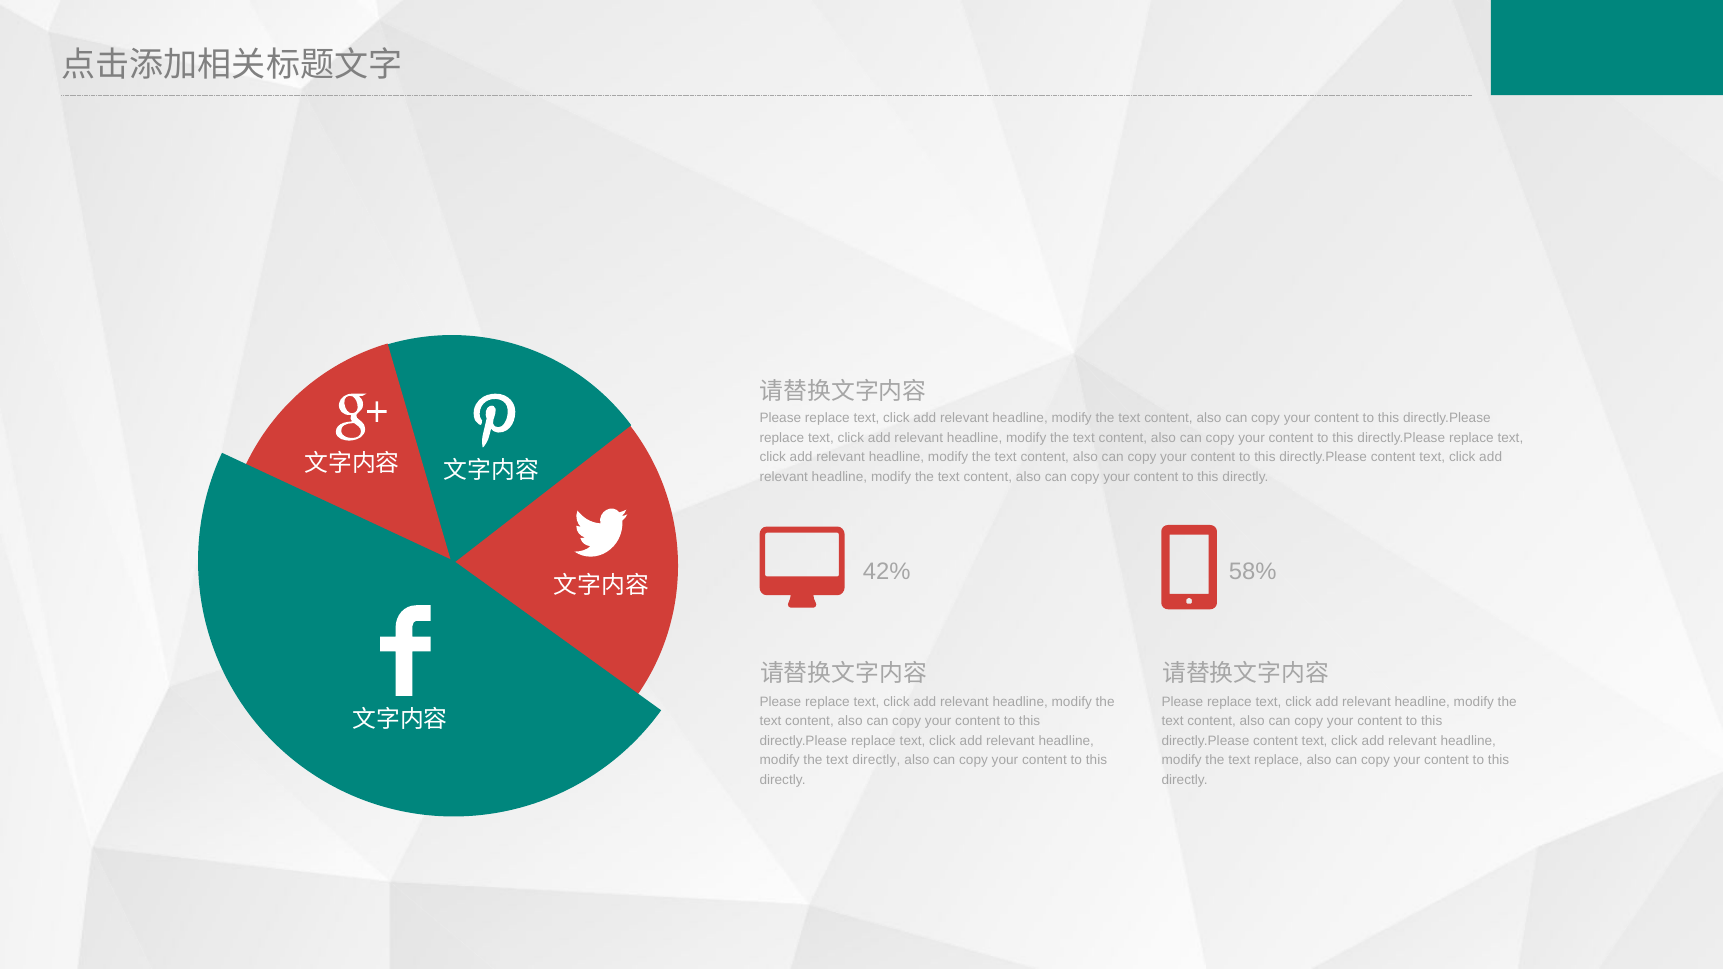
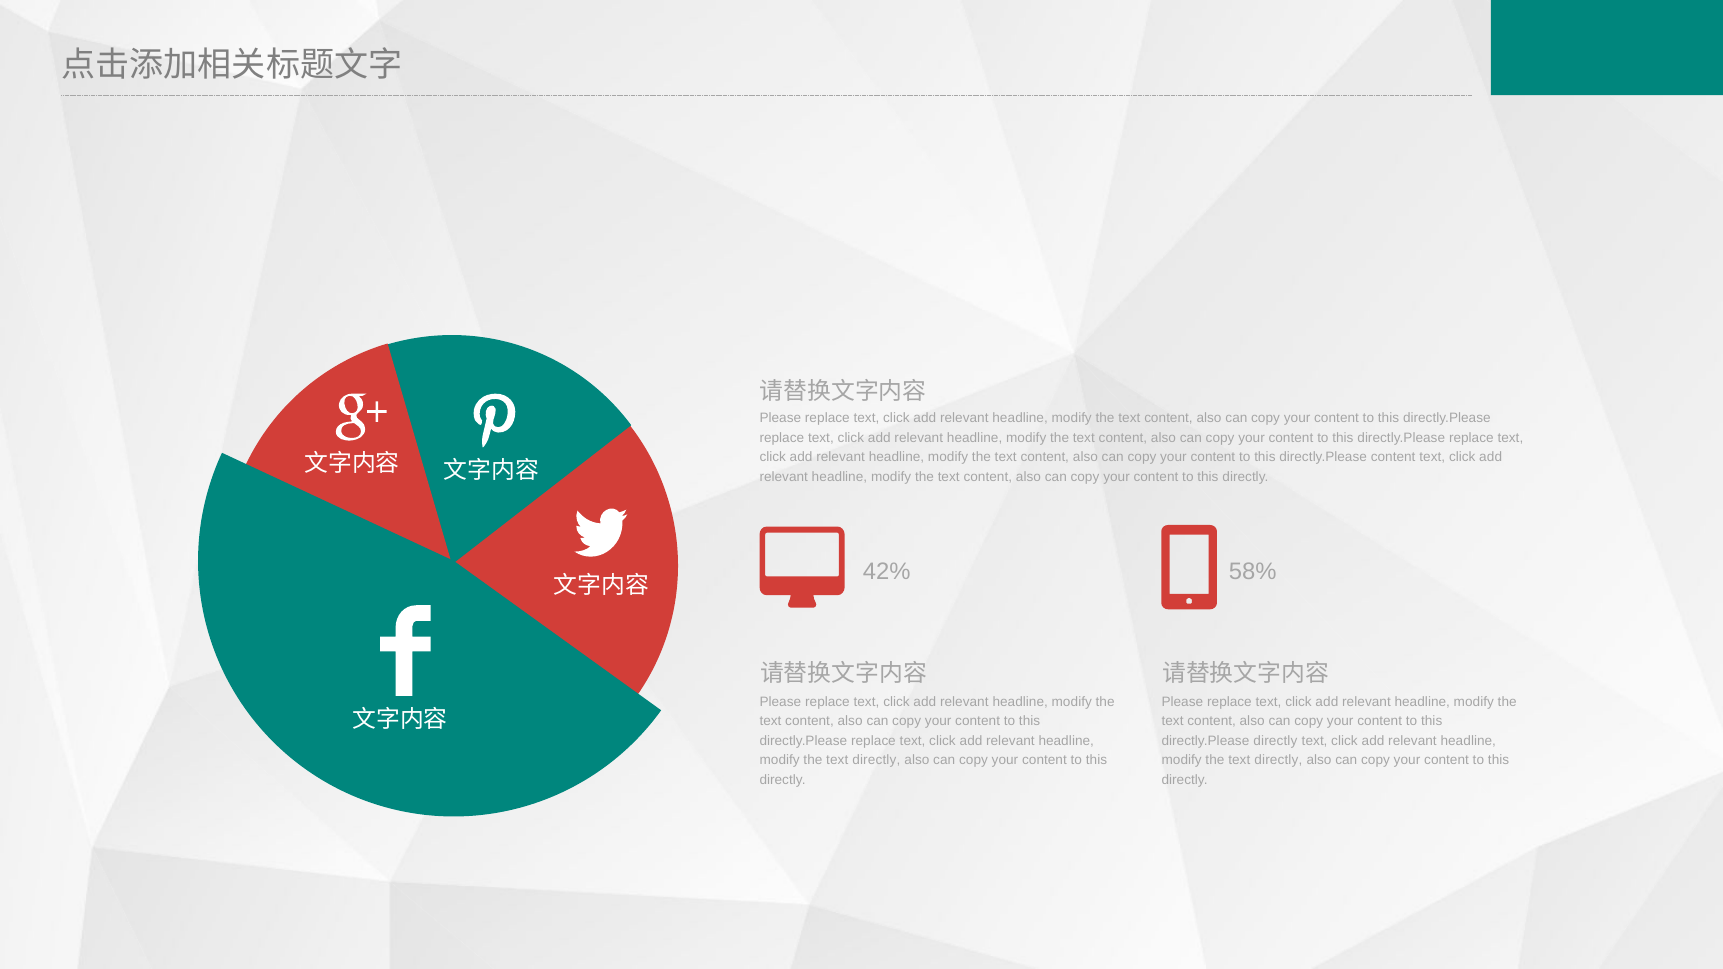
content: content -> directly (1275, 741)
replace: replace -> directly (1278, 760)
